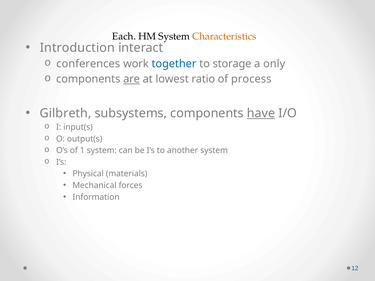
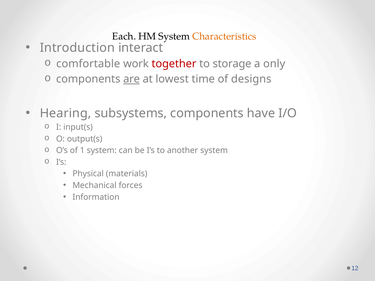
conferences: conferences -> comfortable (88, 64)
together colour: blue -> red (174, 64)
ratio: ratio -> time (203, 79)
process: process -> designs (251, 79)
Gilbreth: Gilbreth -> Hearing (66, 113)
have underline: present -> none (261, 113)
